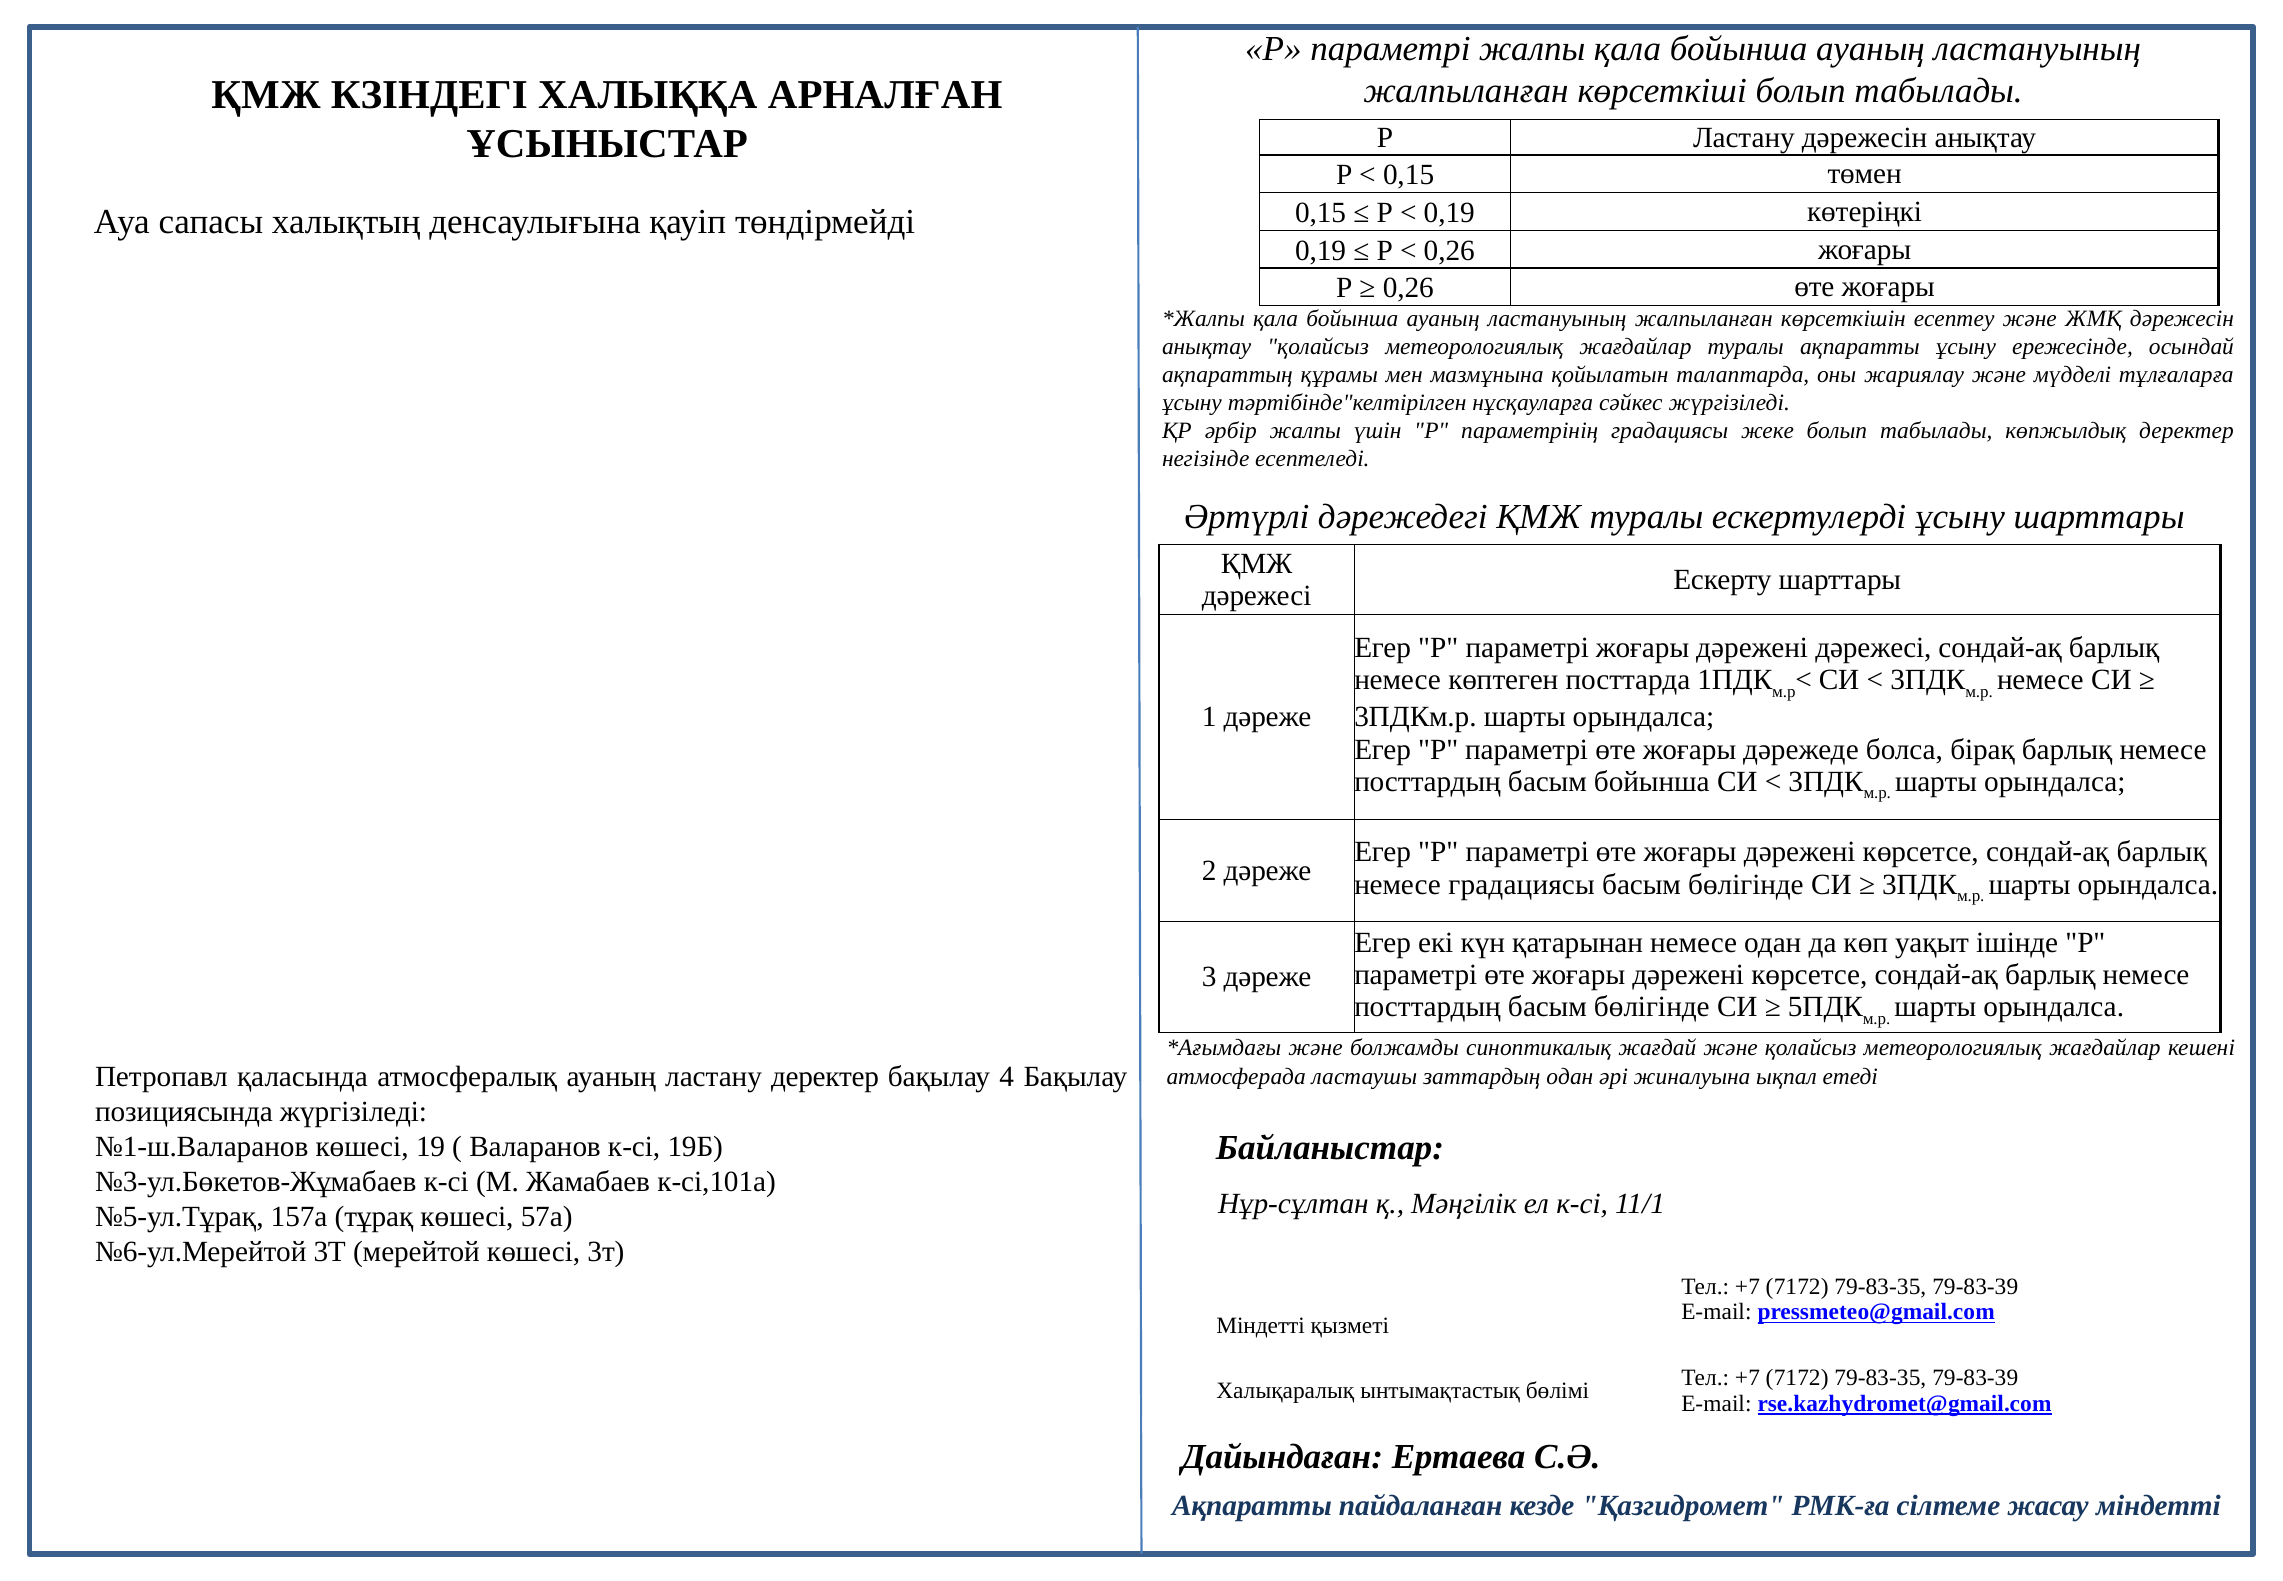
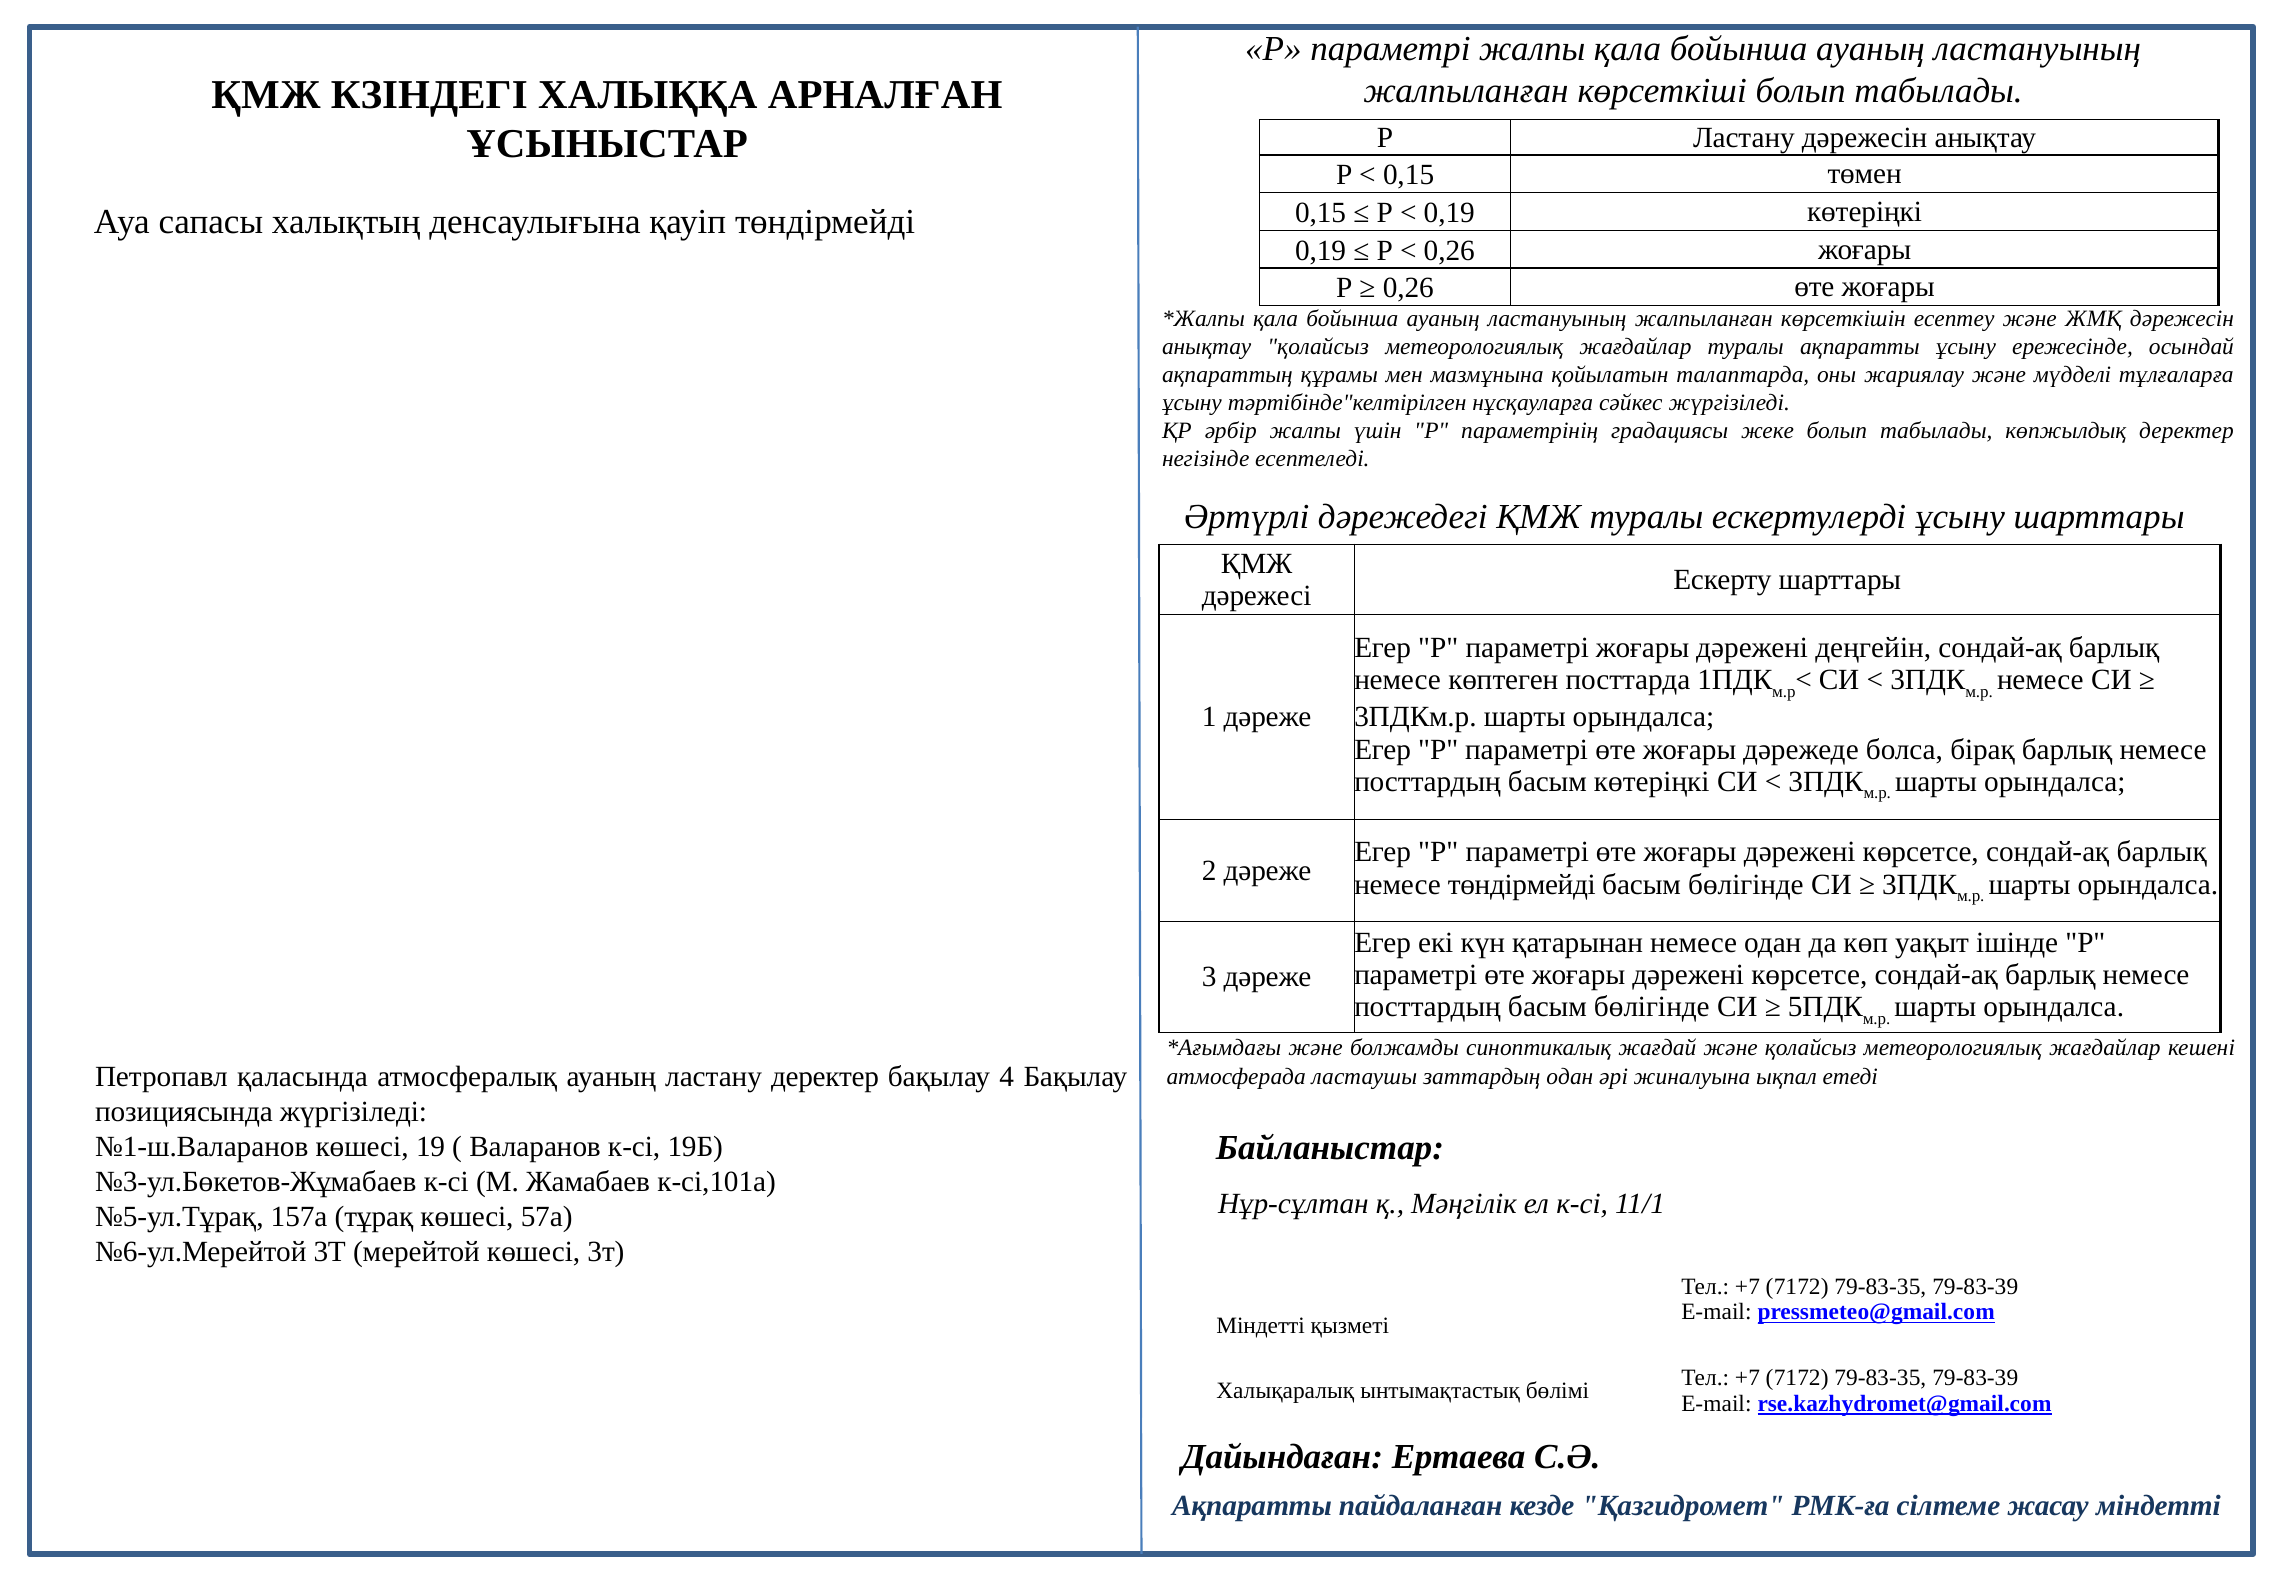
дәрежені дәрежесі: дәрежесі -> деңгейін (1873, 648)
басым бойынша: бойынша -> көтеріңкі (1652, 782)
немесе градациясы: градациясы -> төндірмейді (1522, 884)
